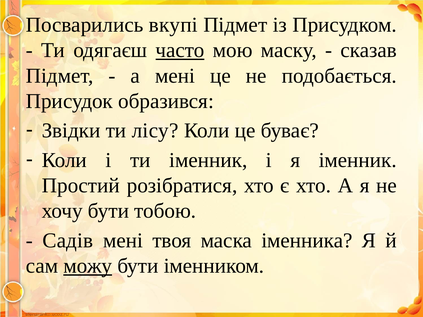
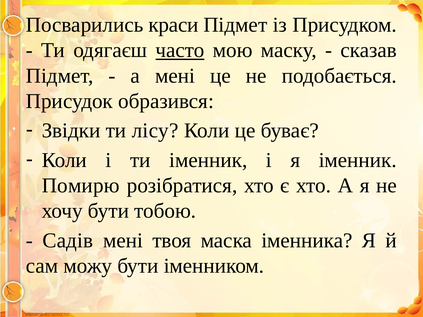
вкупі: вкупі -> краси (174, 25)
Простий: Простий -> Помирю (81, 186)
можу underline: present -> none (88, 266)
